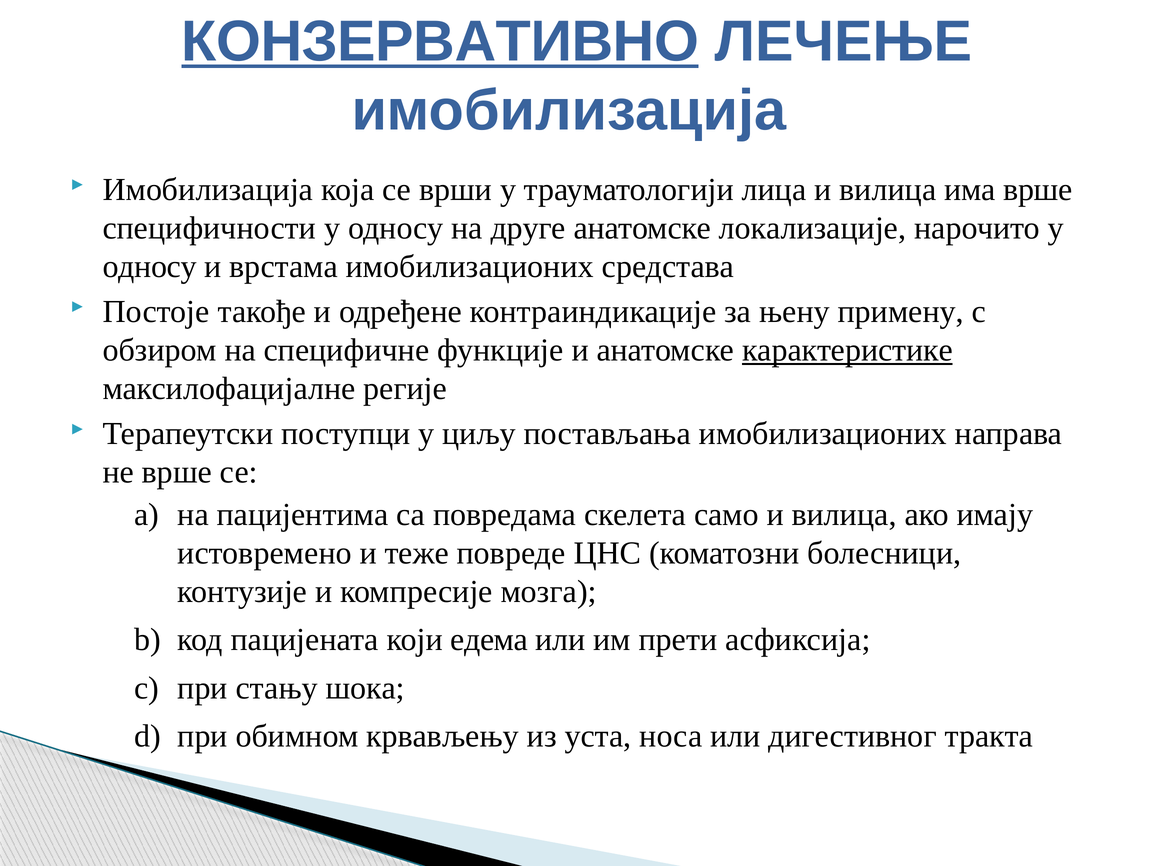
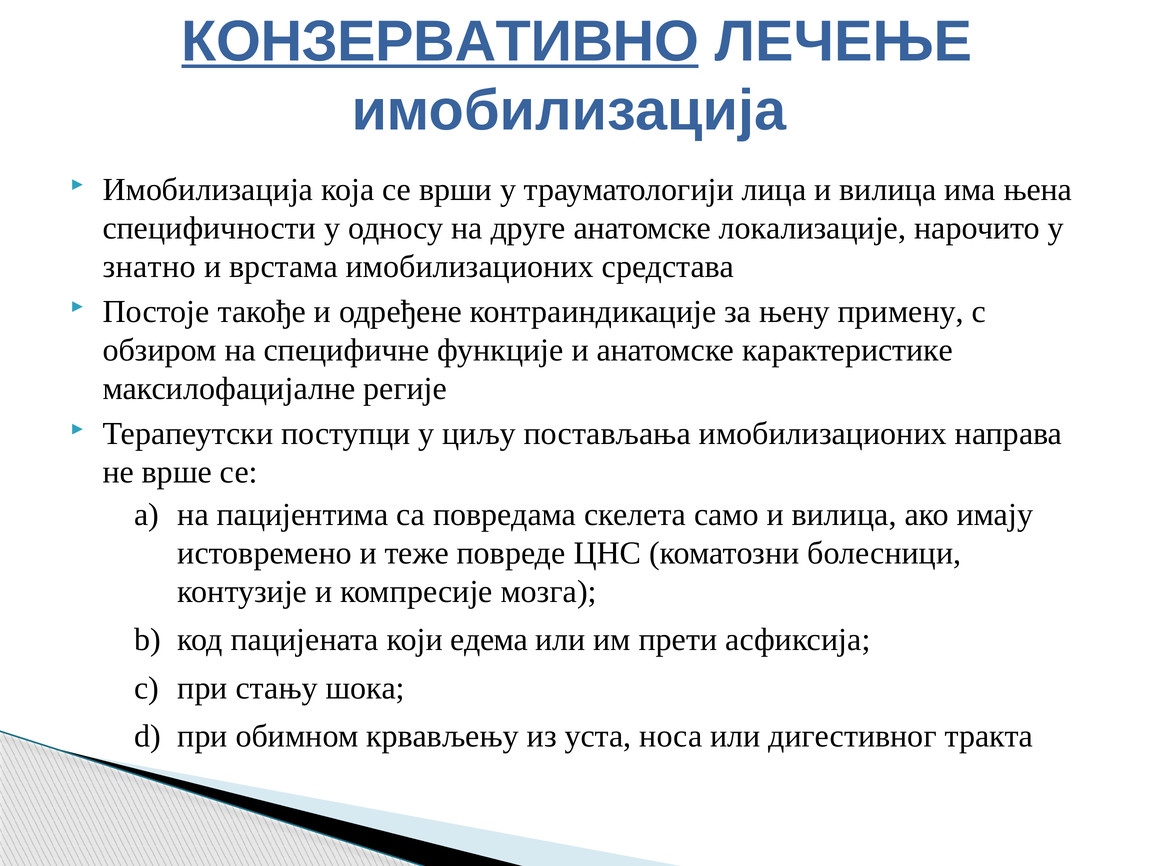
има врше: врше -> њена (1038, 190)
односу: односу -> знатно (149, 267)
карактеристике underline: present -> none (847, 350)
